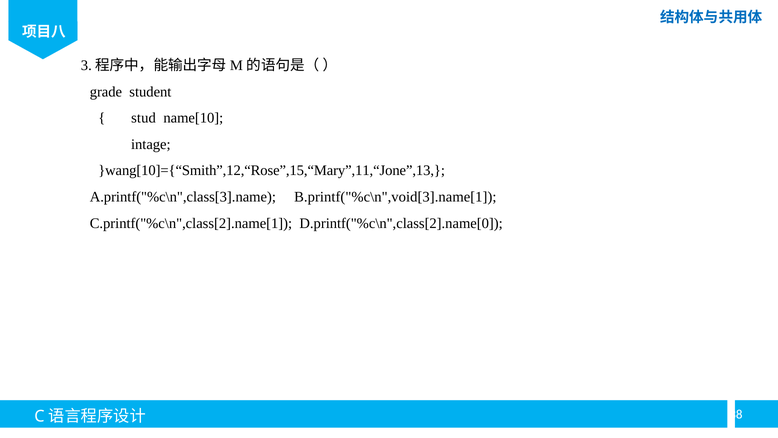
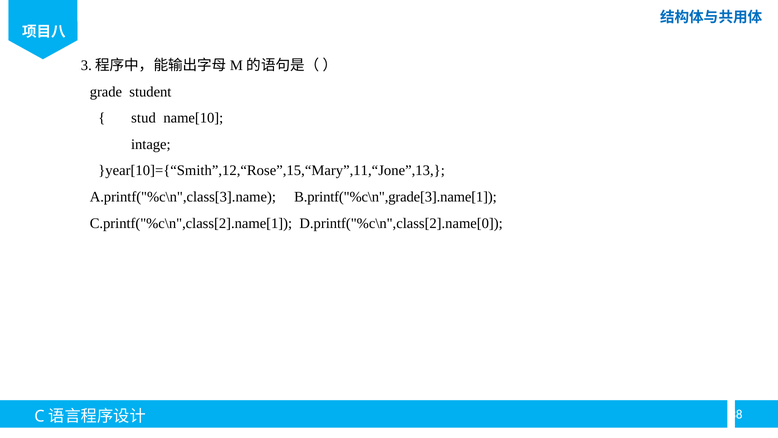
}wang[10]={“Smith”,12,“Rose”,15,“Mary”,11,“Jone”,13: }wang[10]={“Smith”,12,“Rose”,15,“Mary”,11,“Jone”,13 -> }year[10]={“Smith”,12,“Rose”,15,“Mary”,11,“Jone”,13 (272, 171)
B.printf("%c\n",void[3].name[1: B.printf("%c\n",void[3].name[1 -> B.printf("%c\n",grade[3].name[1 (395, 197)
